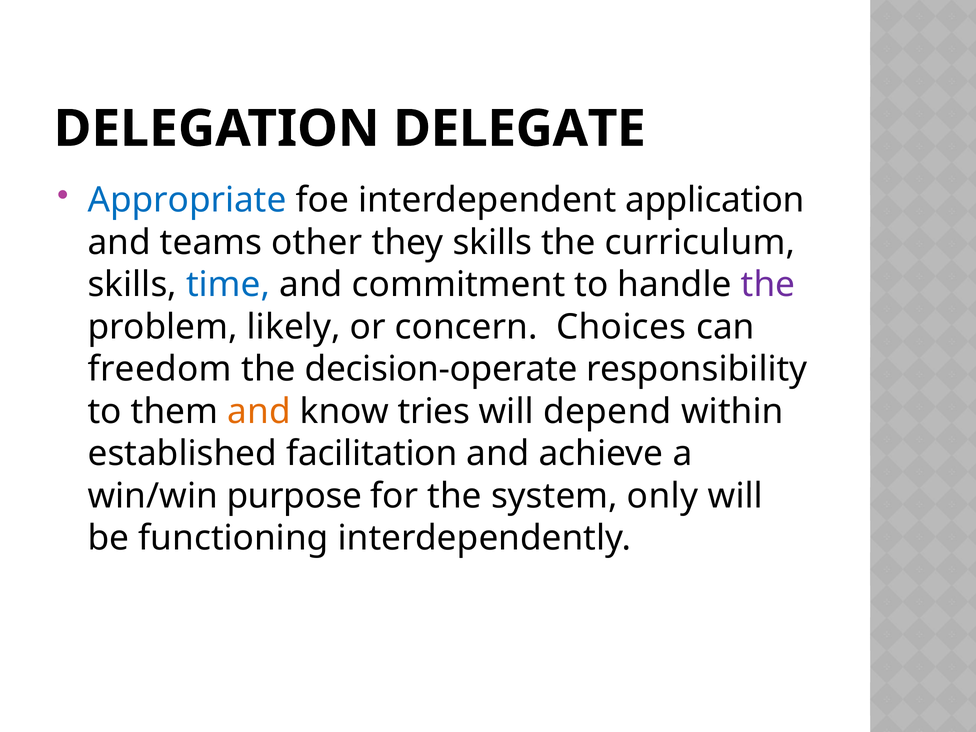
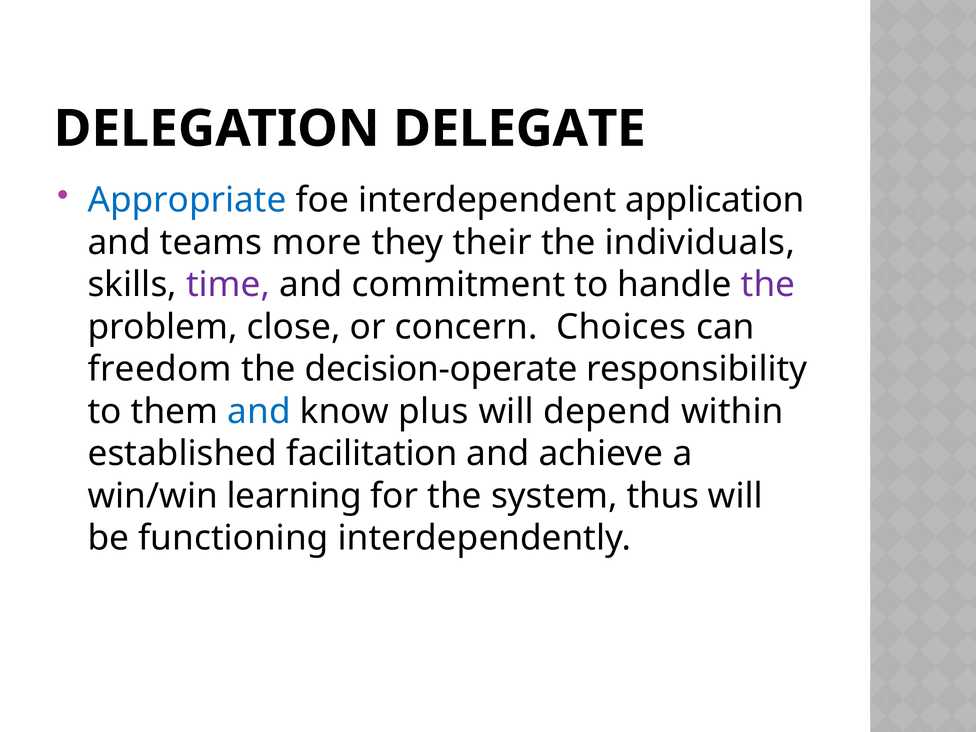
other: other -> more (317, 242)
they skills: skills -> their (492, 242)
curriculum: curriculum -> individuals (700, 242)
time colour: blue -> purple (228, 285)
likely: likely -> close (294, 327)
and colour: orange -> blue (259, 412)
tries: tries -> plus (434, 412)
purpose: purpose -> learning (294, 496)
only: only -> thus (663, 496)
